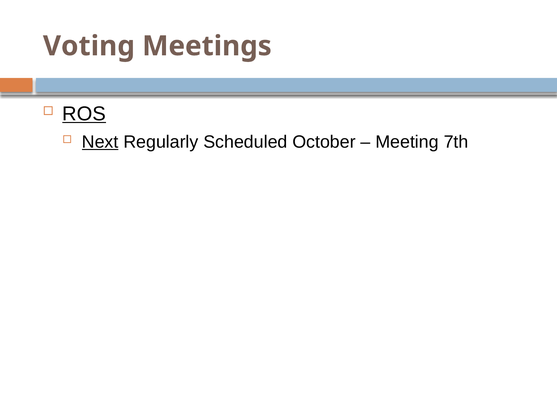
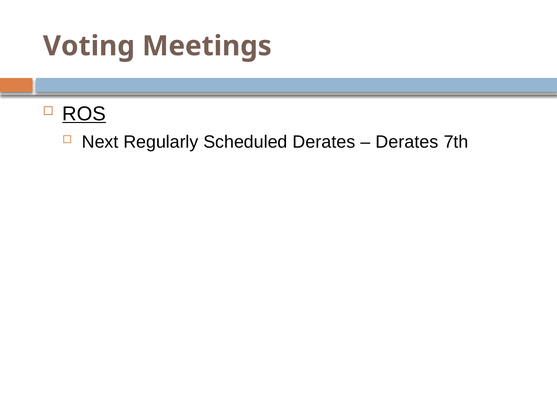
Next underline: present -> none (100, 142)
Scheduled October: October -> Derates (324, 142)
Meeting: Meeting -> Derates (407, 142)
